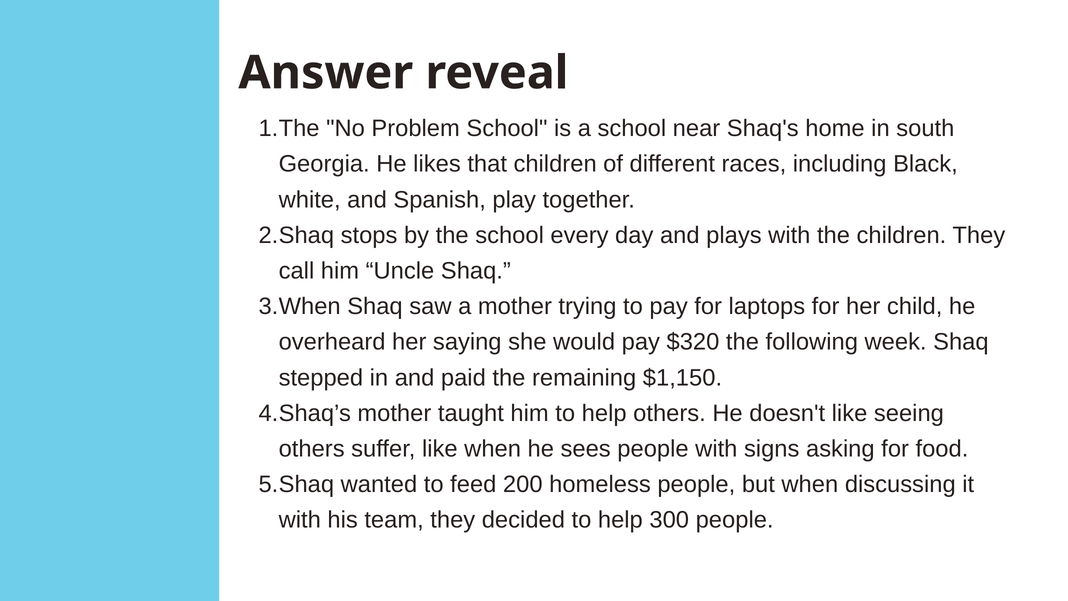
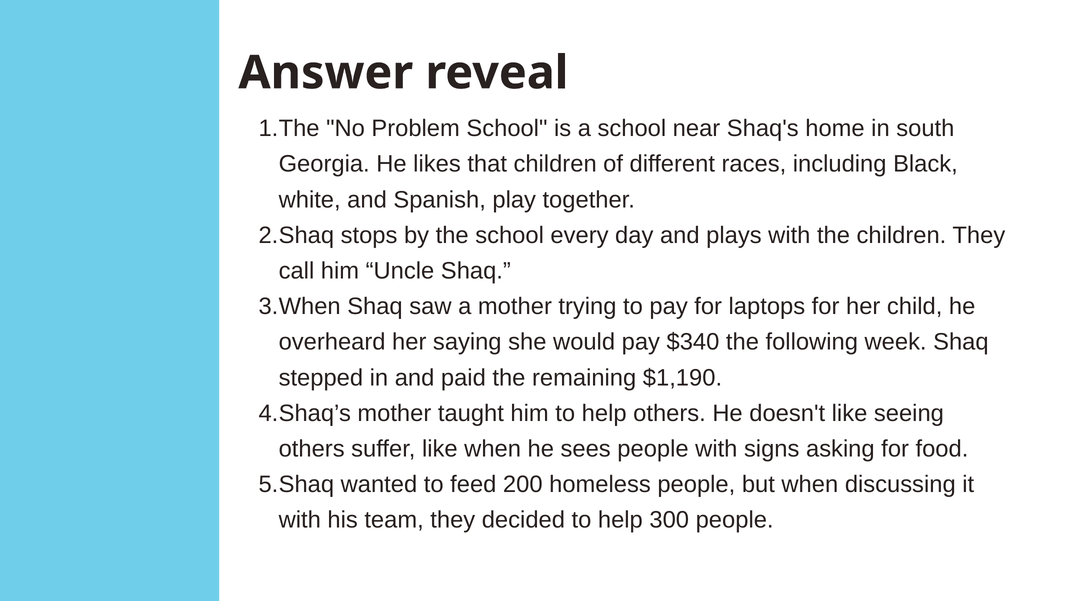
$320: $320 -> $340 (693, 342)
$1,150: $1,150 -> $1,190 (682, 378)
